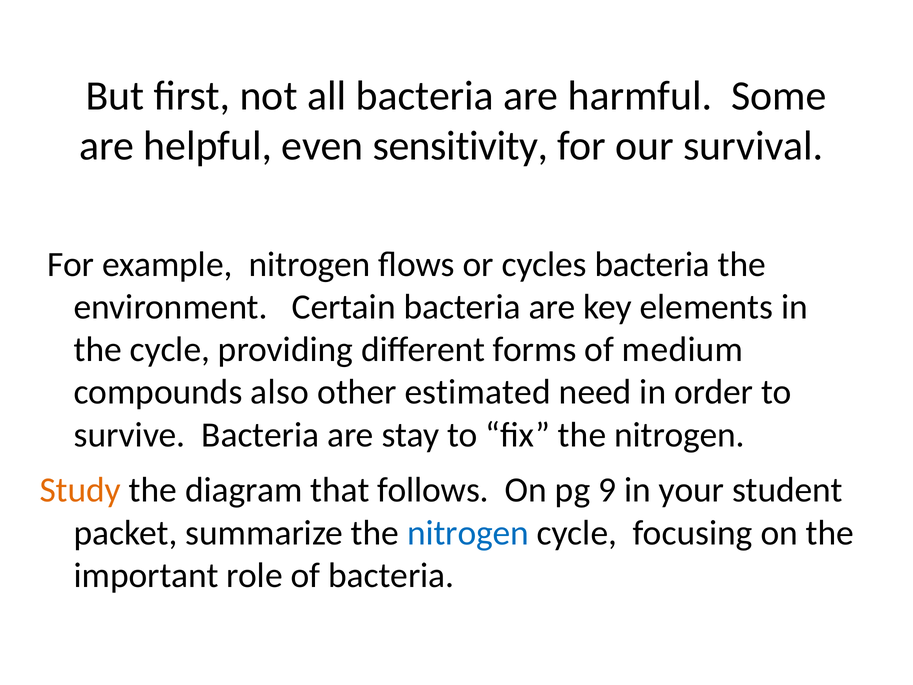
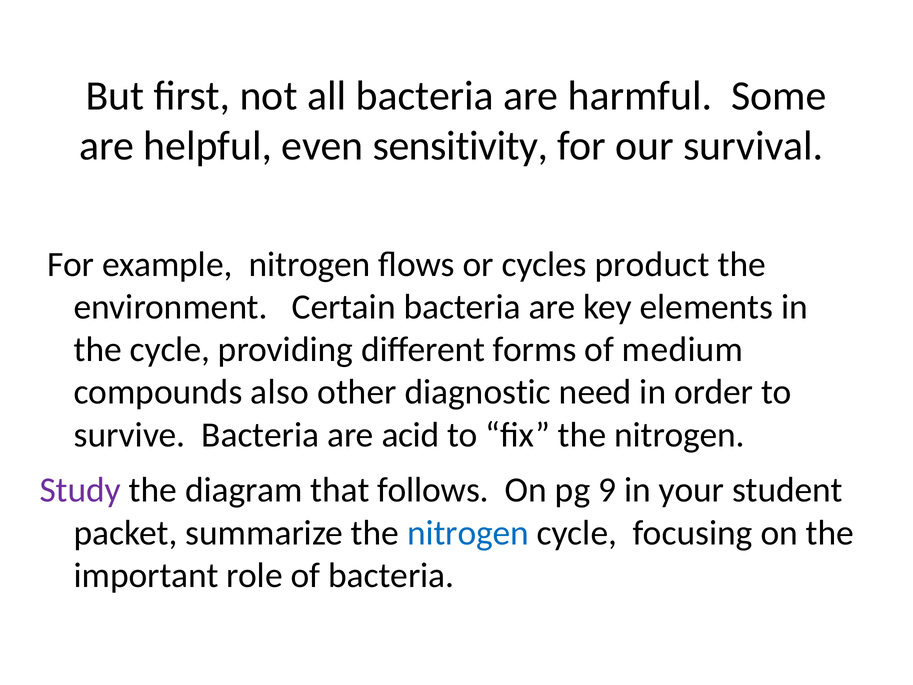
cycles bacteria: bacteria -> product (652, 264)
estimated: estimated -> diagnostic (478, 392)
stay: stay -> acid (411, 435)
Study colour: orange -> purple (80, 490)
